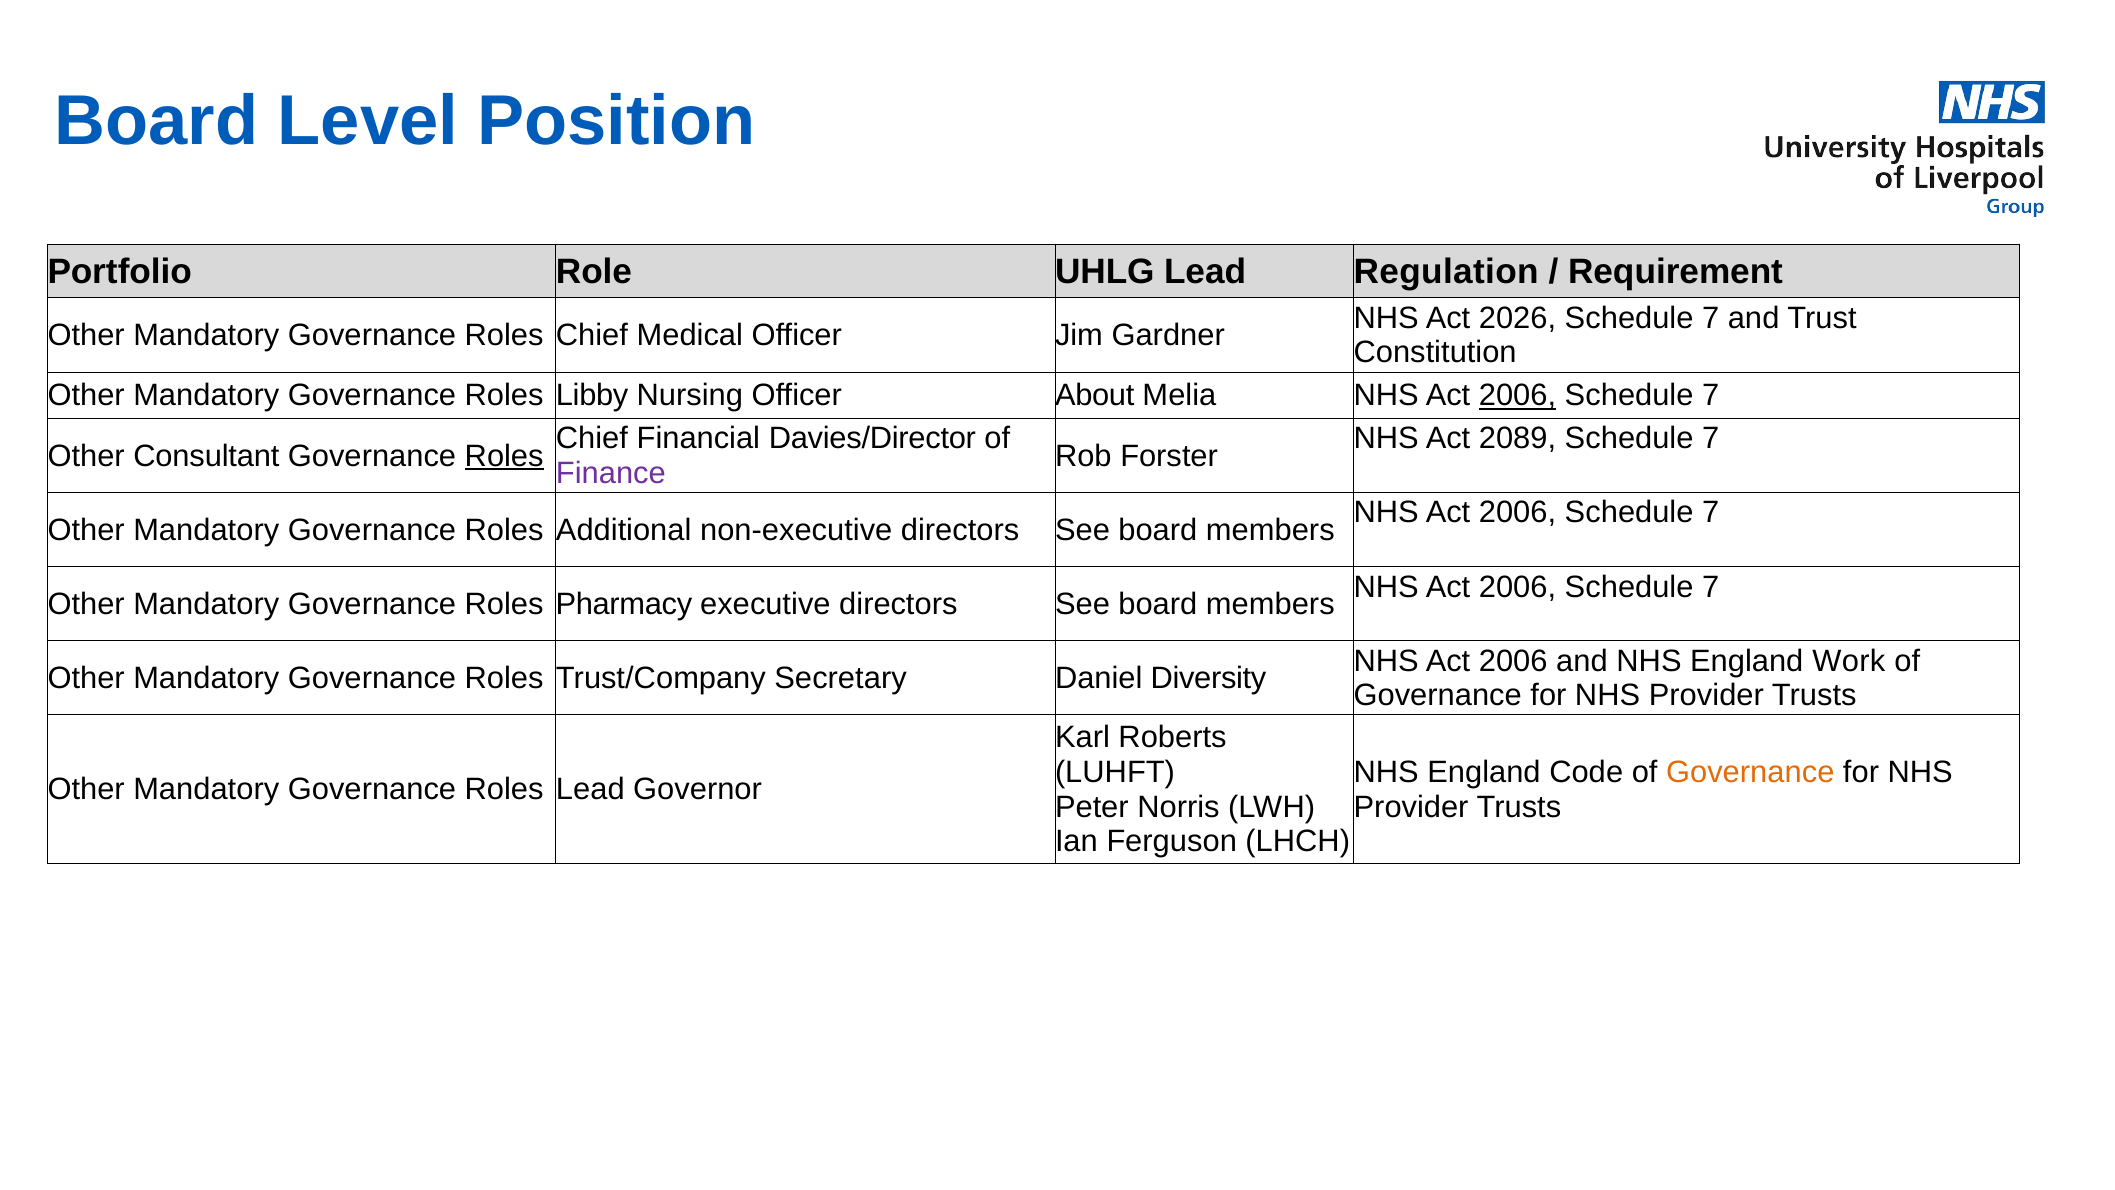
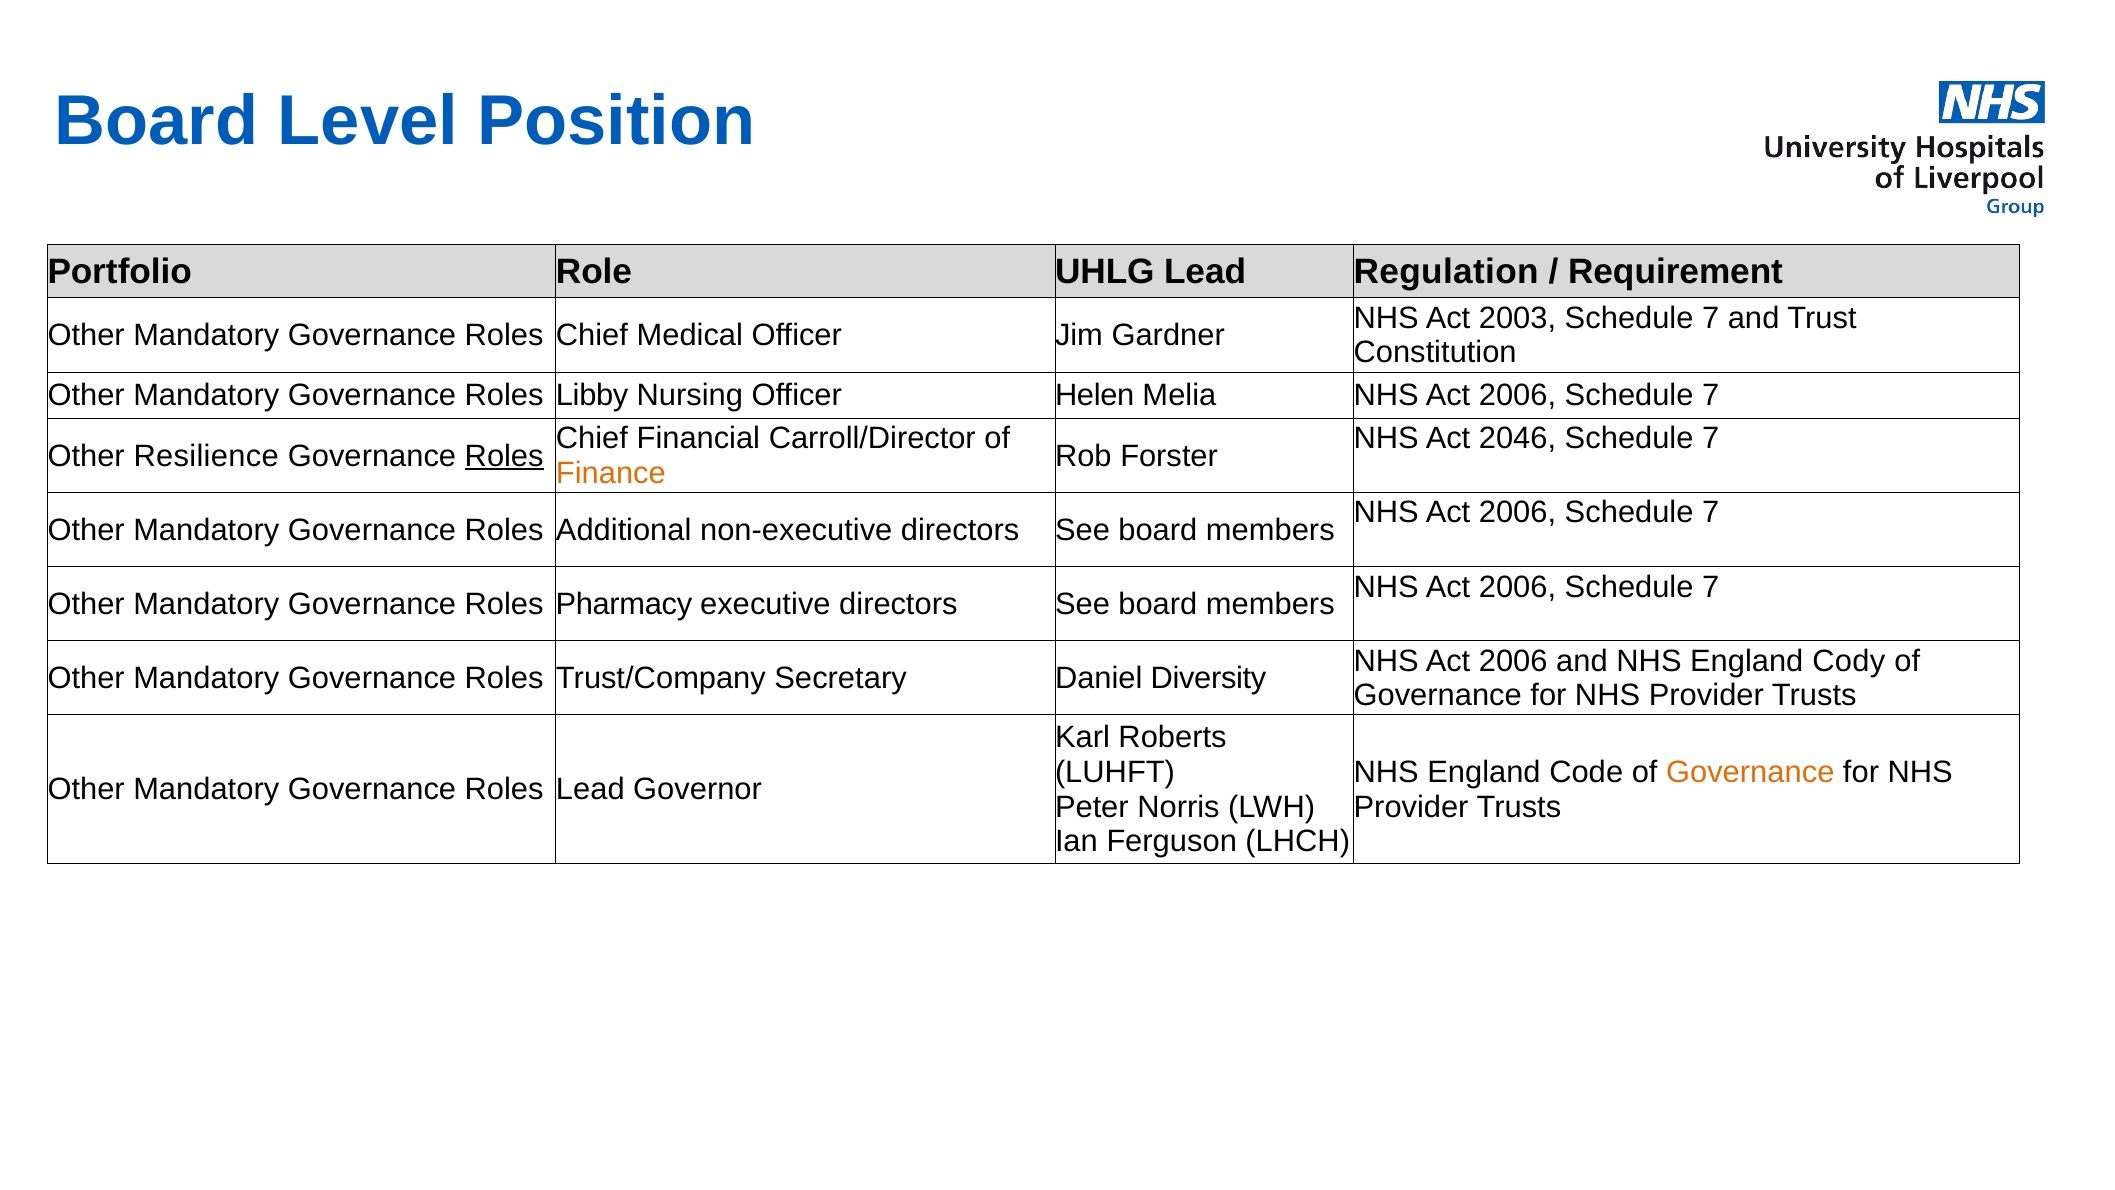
2026: 2026 -> 2003 (1517, 318)
About: About -> Helen (1095, 396)
2006 underline: present -> none (1517, 396)
Davies/Director: Davies/Director -> Carroll/Director (872, 438)
2089: 2089 -> 2046 (1517, 438)
Consultant: Consultant -> Resilience (206, 456)
Finance colour: purple -> orange (611, 473)
Work: Work -> Cody (1849, 661)
